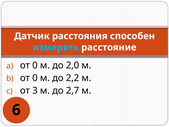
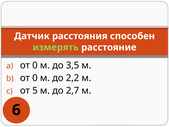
измерять colour: light blue -> light green (56, 47)
2,0: 2,0 -> 3,5 (73, 65)
3: 3 -> 5 (35, 90)
